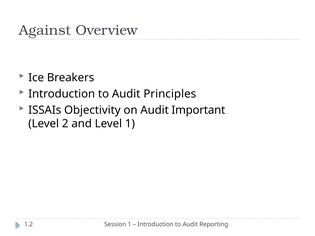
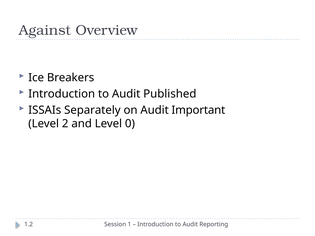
Principles: Principles -> Published (170, 94)
Objectivity: Objectivity -> Separately (92, 110)
Level 1: 1 -> 0 (130, 124)
